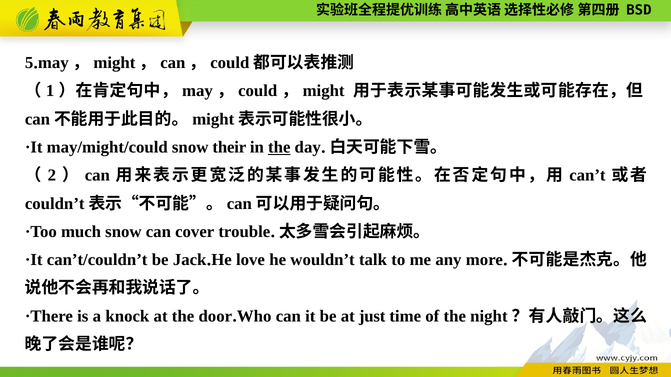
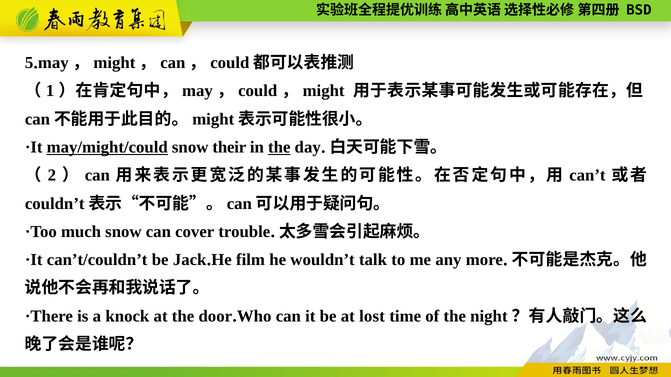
may/might/could underline: none -> present (107, 147)
love: love -> film (250, 260)
just: just -> lost (372, 316)
